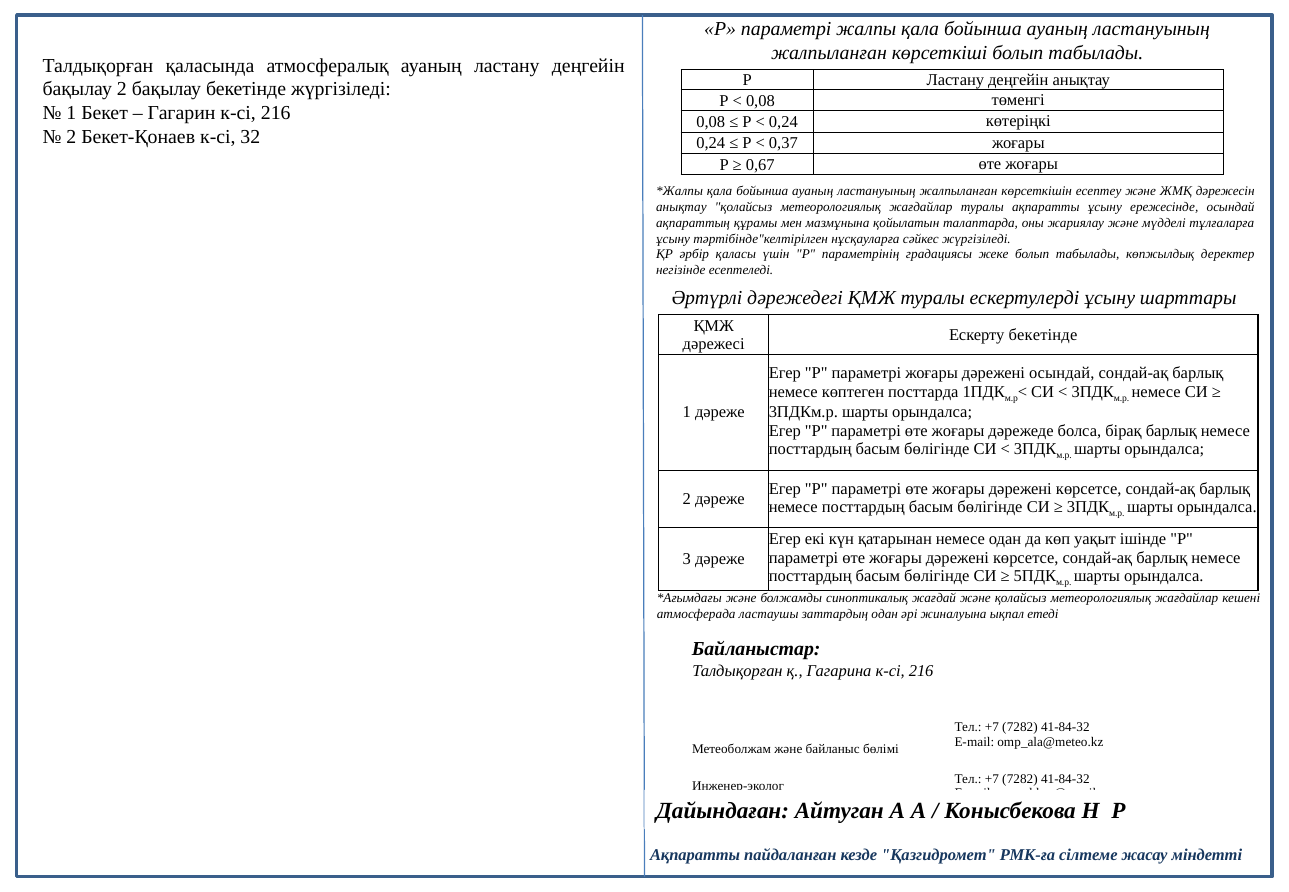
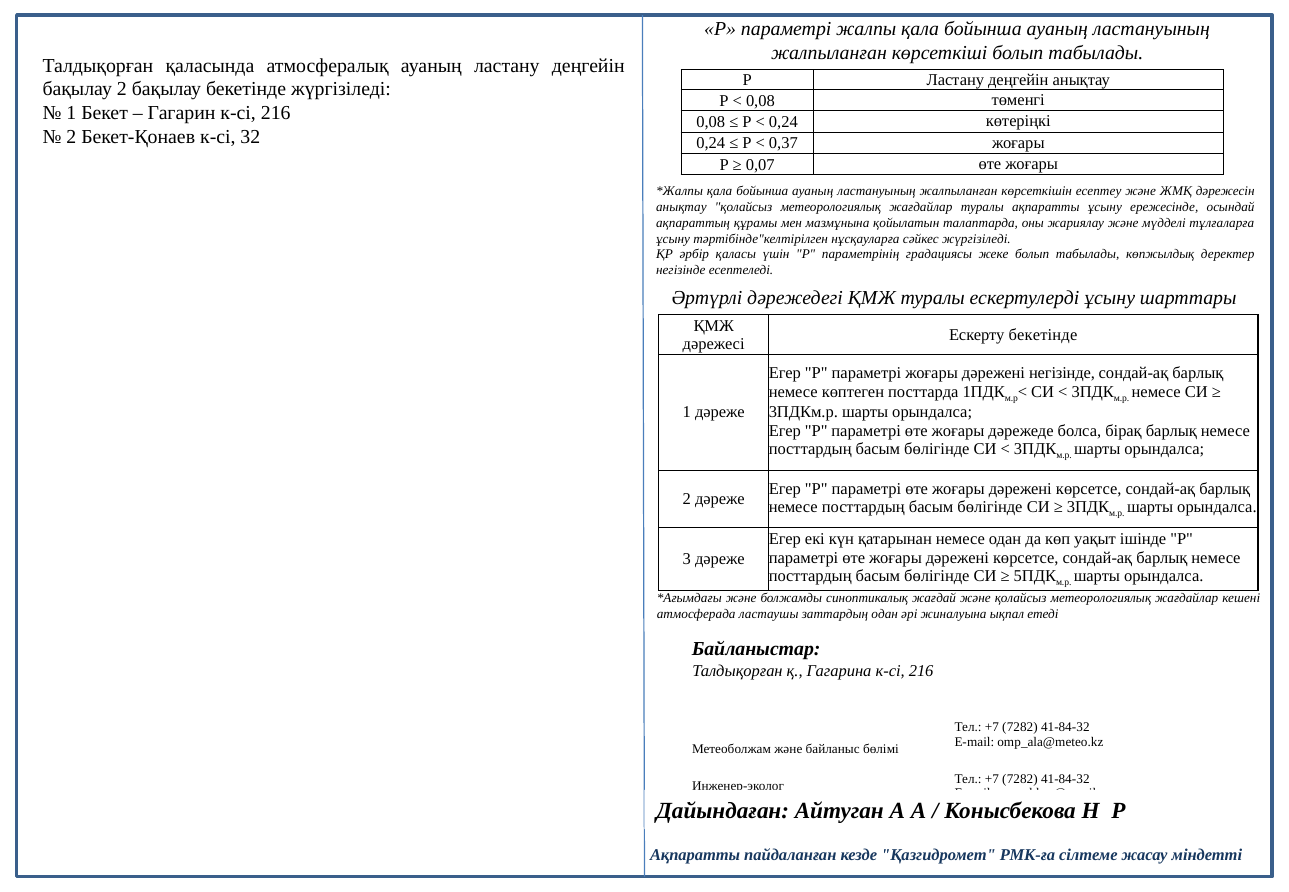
0,67: 0,67 -> 0,07 (760, 165)
дәрежені осындай: осындай -> негізінде (1062, 374)
